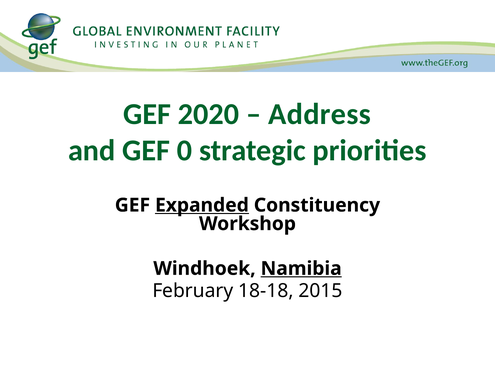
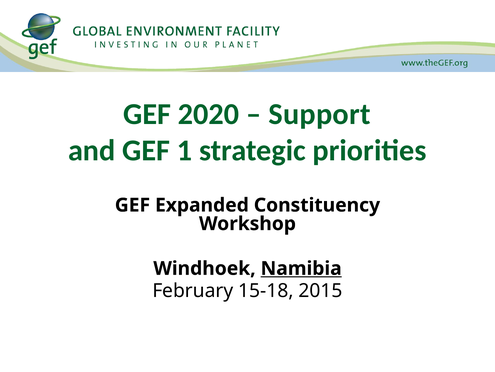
Address: Address -> Support (320, 114)
0: 0 -> 1 (185, 150)
Expanded underline: present -> none (202, 205)
18-18: 18-18 -> 15-18 (266, 290)
